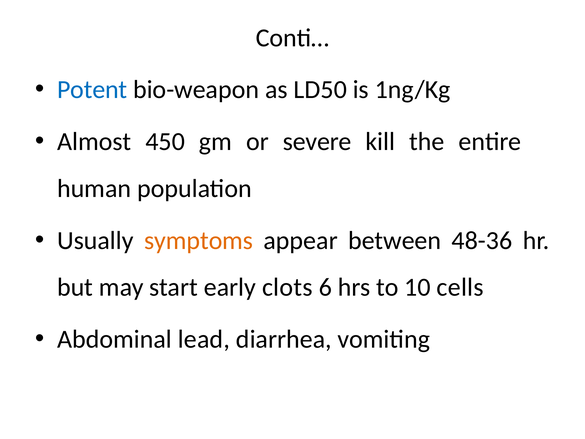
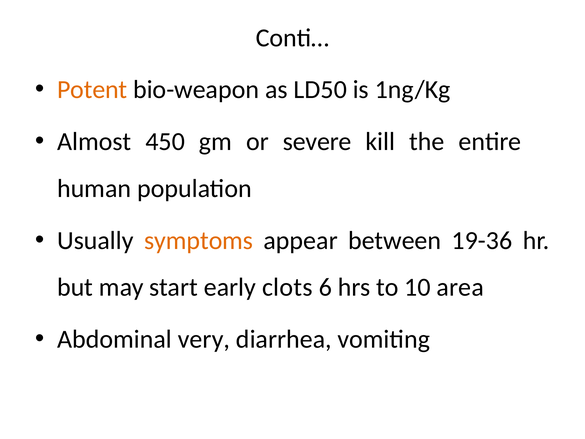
Potent colour: blue -> orange (92, 90)
48-36: 48-36 -> 19-36 (482, 240)
cells: cells -> area (460, 287)
lead: lead -> very (204, 339)
